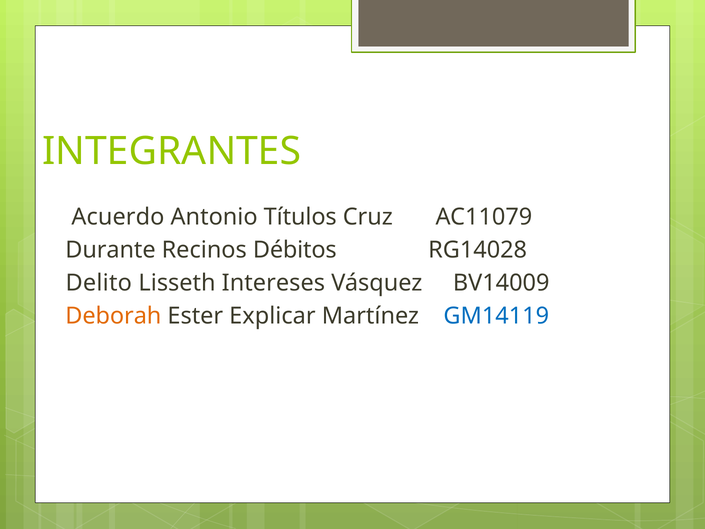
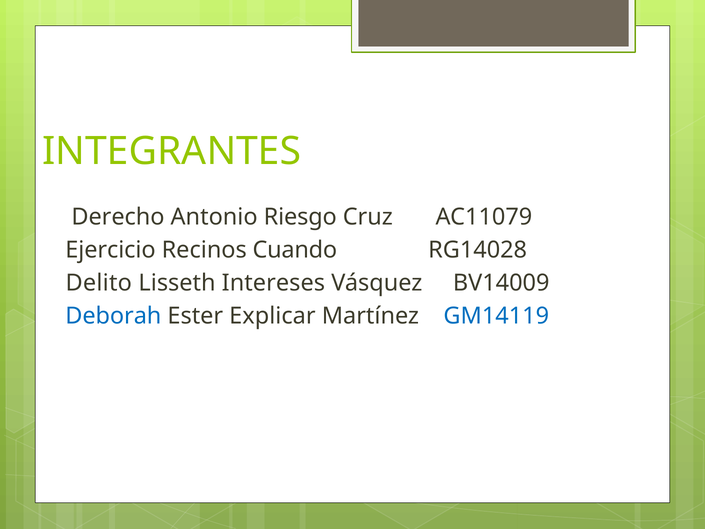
Acuerdo: Acuerdo -> Derecho (118, 217)
Títulos: Títulos -> Riesgo (300, 217)
Durante: Durante -> Ejercicio (110, 250)
Débitos: Débitos -> Cuando (295, 250)
Deborah colour: orange -> blue (113, 316)
